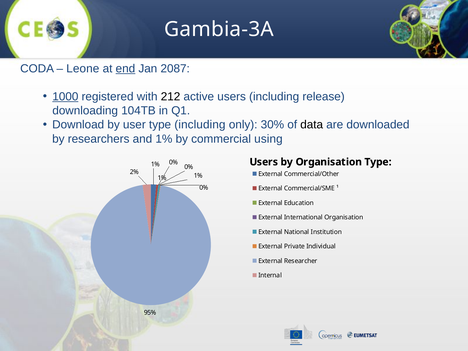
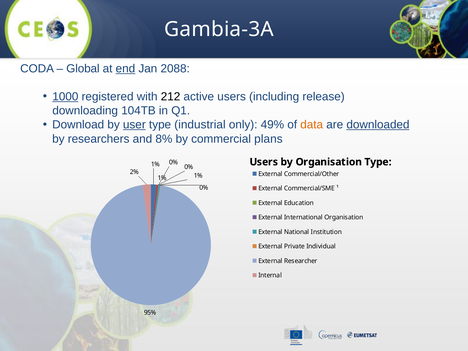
Leone: Leone -> Global (83, 69)
2087: 2087 -> 2088 (175, 69)
user underline: none -> present (134, 125)
type including: including -> industrial (200, 125)
30%: 30% -> 49% (272, 125)
data colour: black -> orange (312, 125)
downloaded underline: none -> present (378, 125)
and 1%: 1% -> 8% (164, 139)
using: using -> plans (268, 139)
